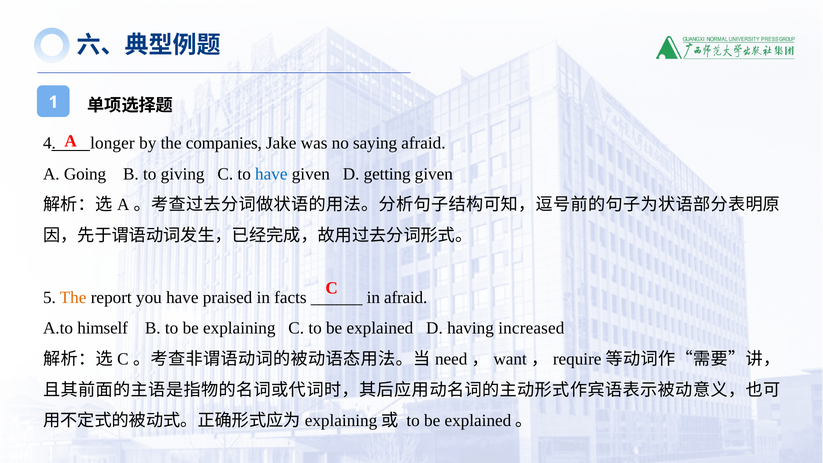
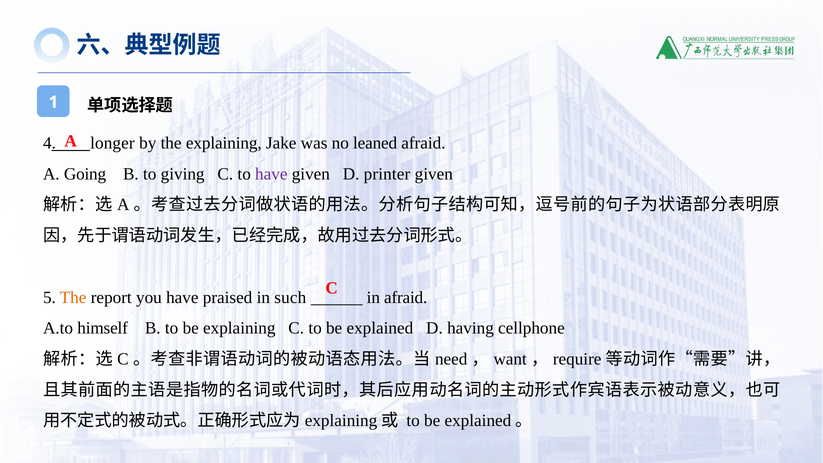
the companies: companies -> explaining (224, 143)
saying: saying -> leaned (375, 143)
have colour: blue -> purple (271, 174)
getting: getting -> printer (387, 174)
facts: facts -> such (290, 297)
increased: increased -> cellphone (531, 328)
